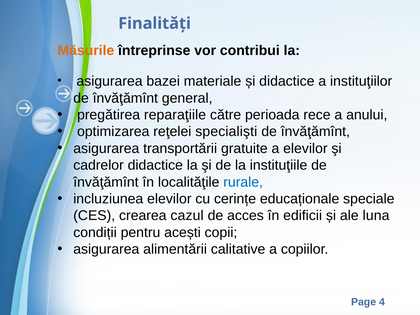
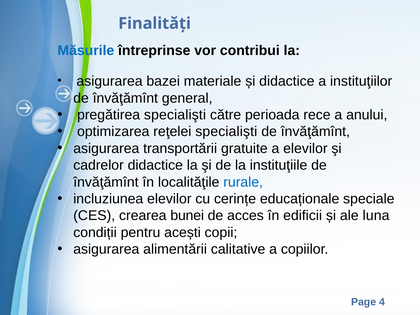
Măsurile colour: orange -> blue (86, 50)
pregătirea reparaţiile: reparaţiile -> specialişti (175, 115)
cazul: cazul -> bunei (187, 216)
